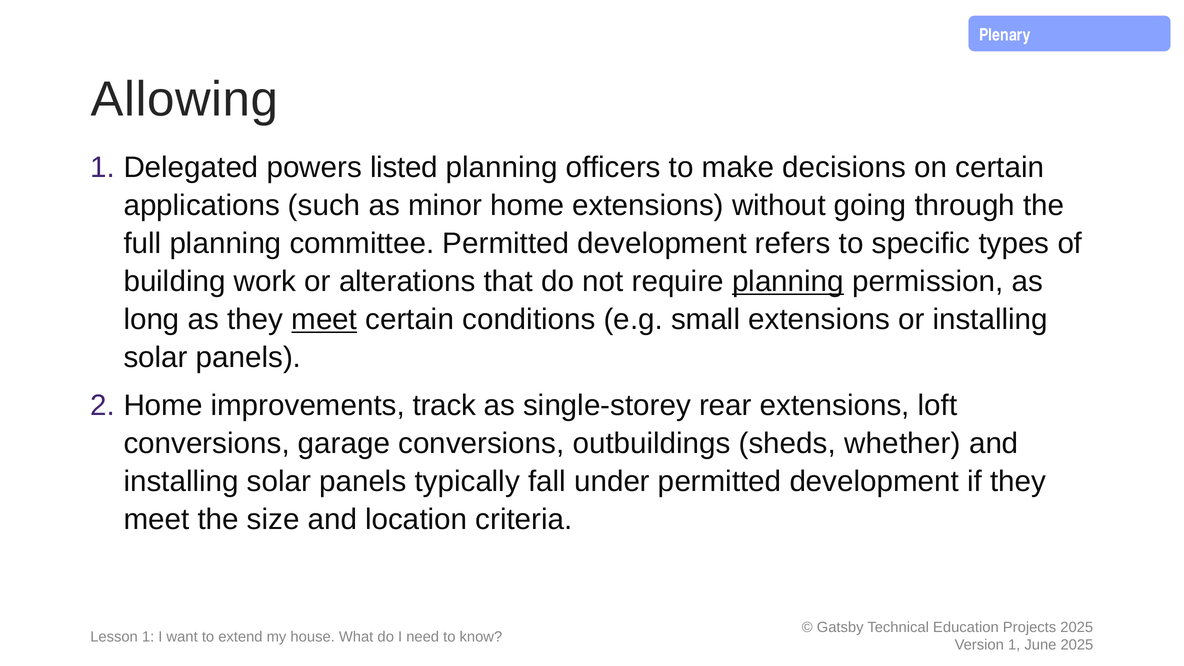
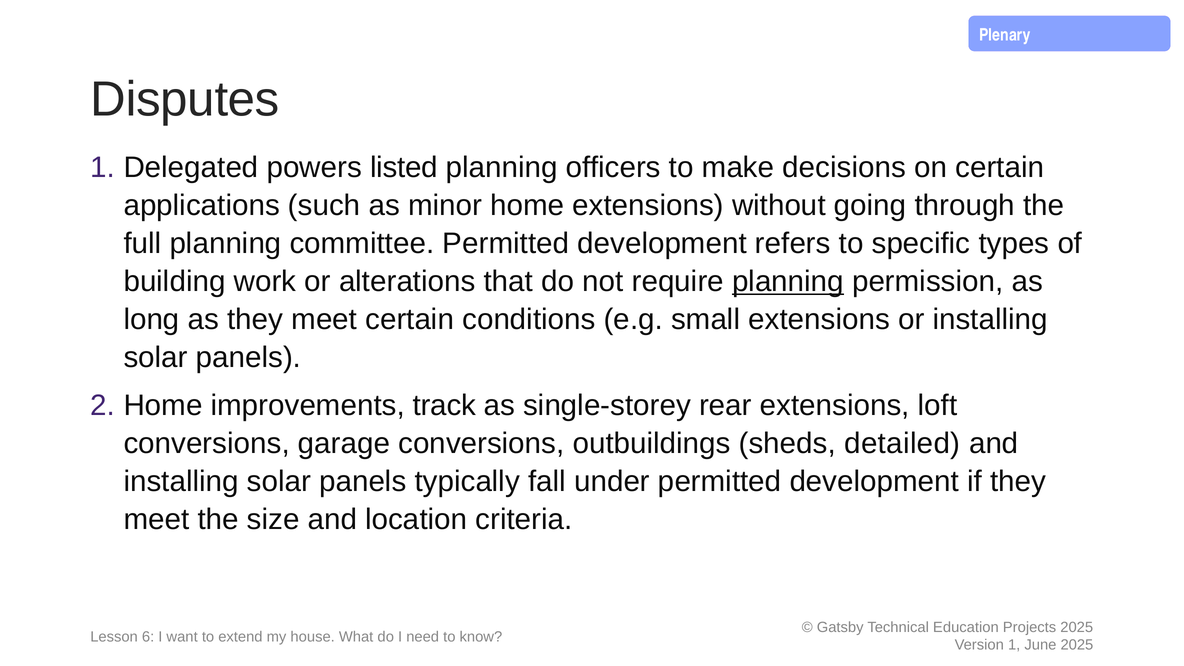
Allowing: Allowing -> Disputes (185, 99)
meet underline: present -> none (324, 320)
whether: whether -> detailed (902, 443)
Lesson 1: 1 -> 6 (148, 637)
